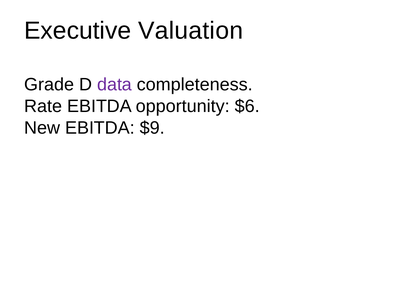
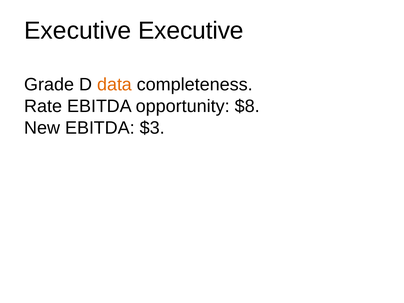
Executive Valuation: Valuation -> Executive (191, 31)
data colour: purple -> orange (114, 85)
$6: $6 -> $8 (247, 106)
$9: $9 -> $3 (152, 128)
